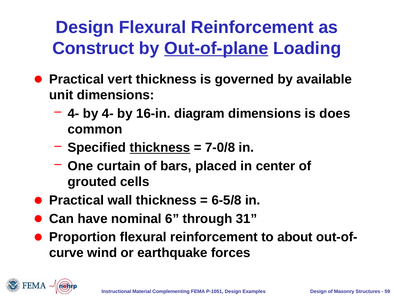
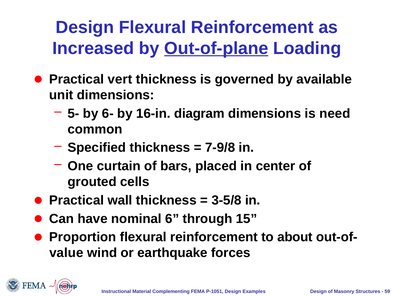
Construct: Construct -> Increased (93, 48)
4-: 4- -> 5- (74, 113)
by 4-: 4- -> 6- (108, 113)
does: does -> need (335, 113)
thickness underline: present -> none (160, 147)
7-0/8: 7-0/8 -> 7-9/8 (220, 147)
6-5/8: 6-5/8 -> 3-5/8 (226, 200)
31: 31 -> 15 (247, 218)
curve: curve -> value (66, 252)
